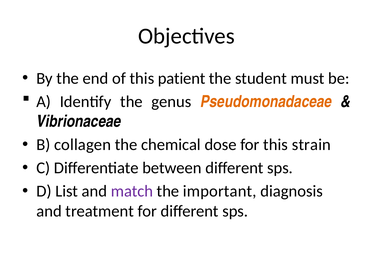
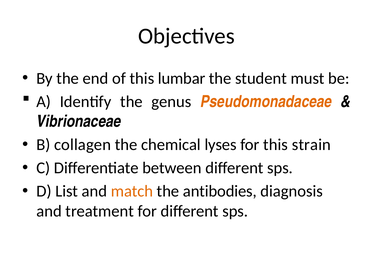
patient: patient -> lumbar (182, 78)
dose: dose -> lyses (221, 145)
match colour: purple -> orange (132, 191)
important: important -> antibodies (220, 191)
